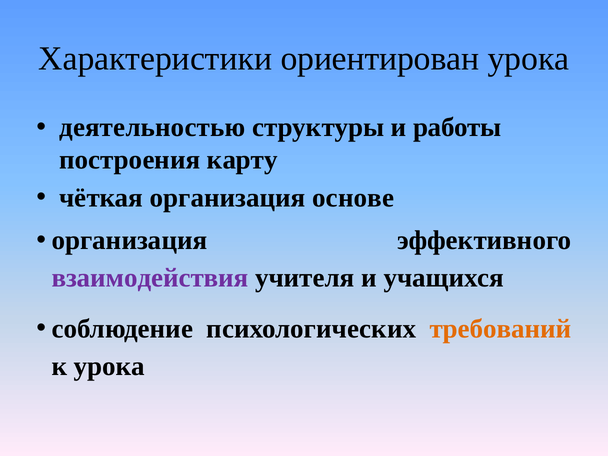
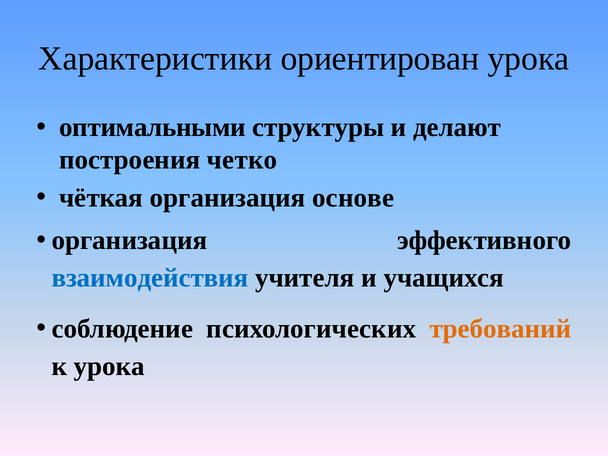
деятельностью: деятельностью -> оптимальными (153, 128)
работы: работы -> делают (457, 128)
карту: карту -> четко (242, 160)
взаимодействия colour: purple -> blue (150, 278)
